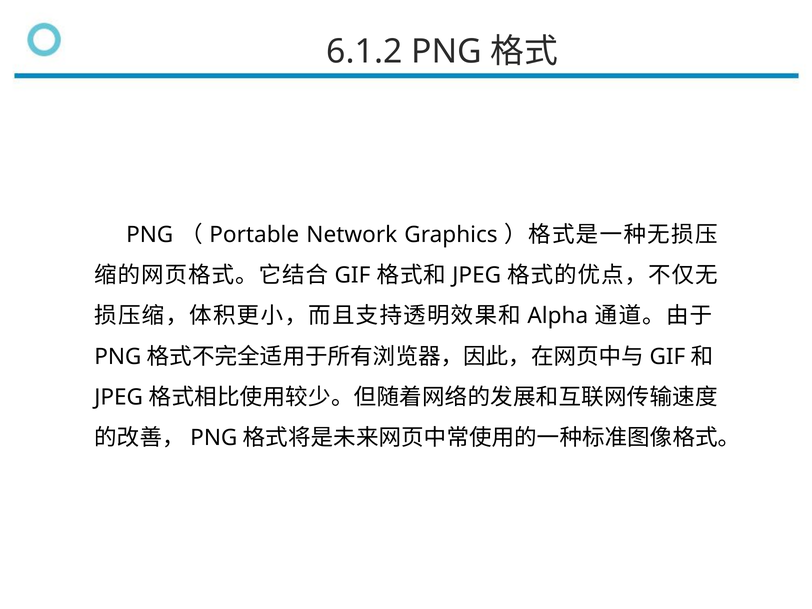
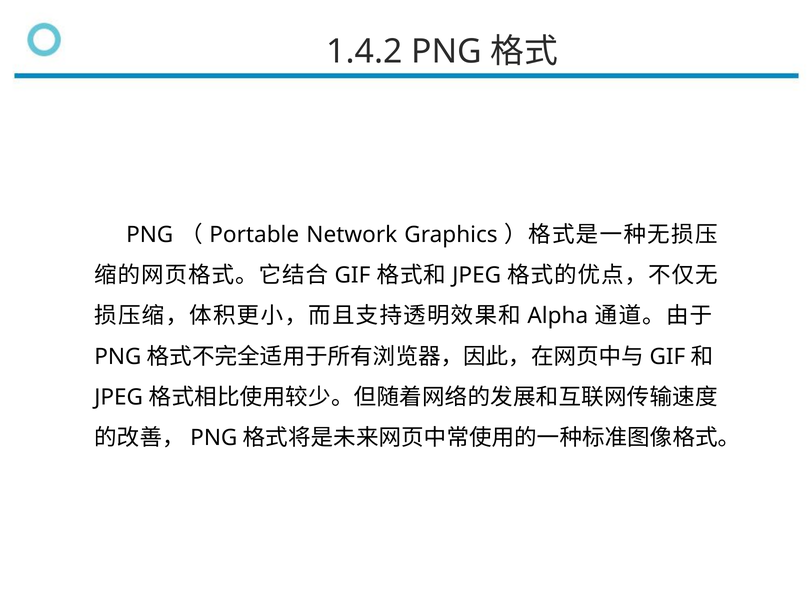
6.1.2: 6.1.2 -> 1.4.2 (364, 52)
